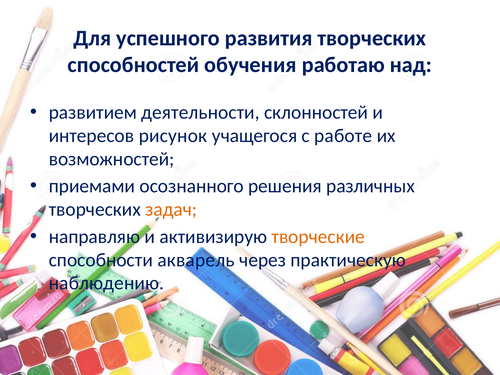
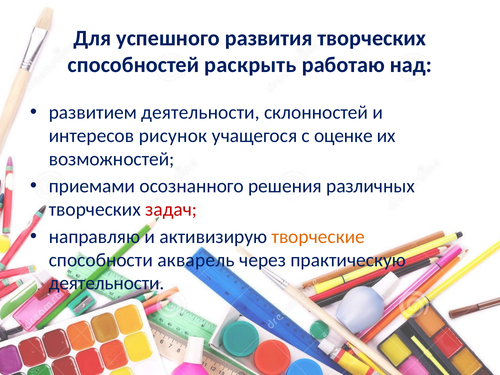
обучения: обучения -> раскрыть (250, 65)
работе: работе -> оценке (343, 136)
задач colour: orange -> red (171, 209)
наблюдению: наблюдению -> деятельности (107, 283)
